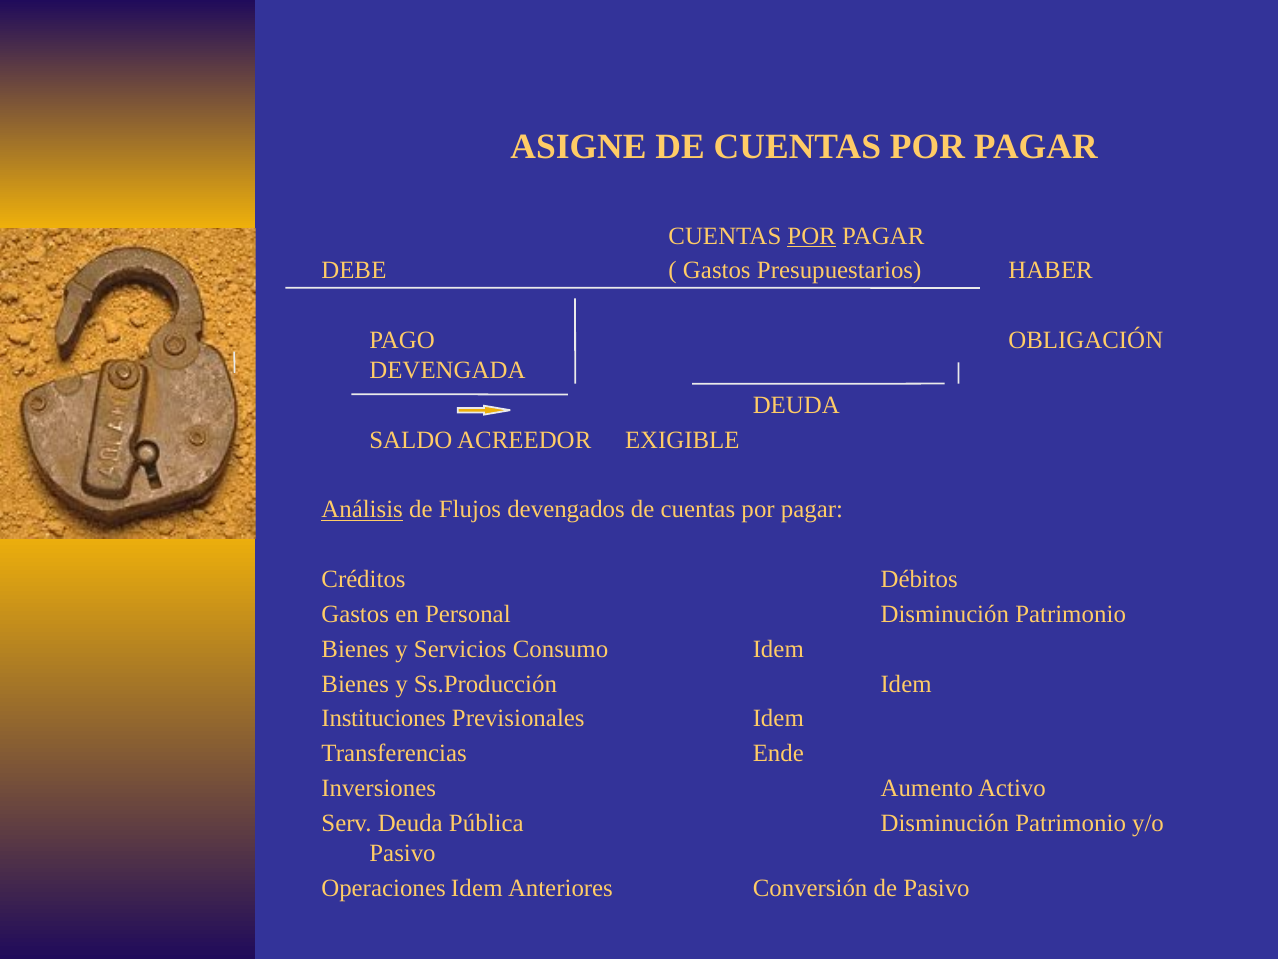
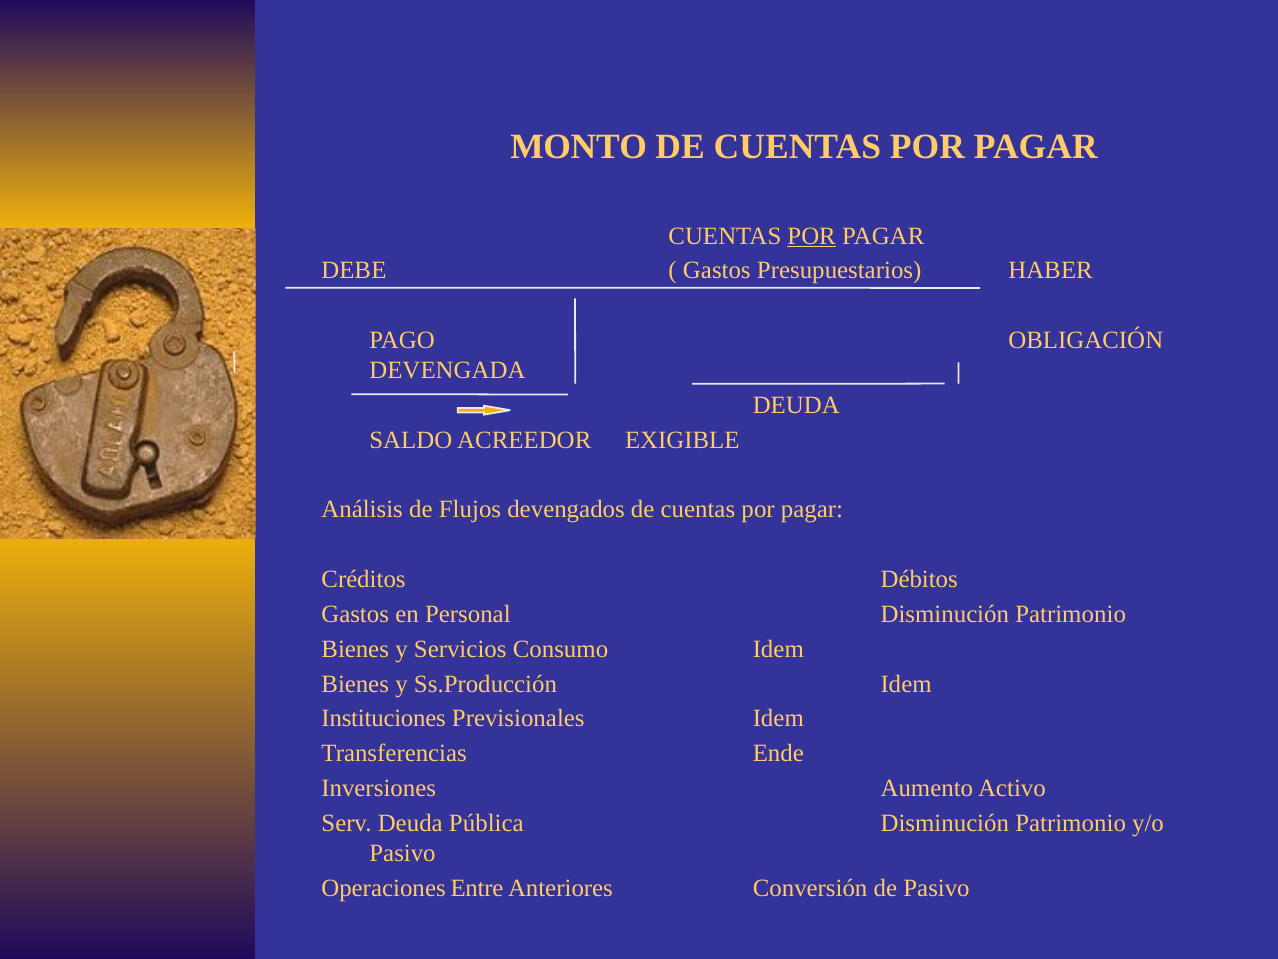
ASIGNE: ASIGNE -> MONTO (579, 146)
Análisis underline: present -> none (362, 509)
Operaciones Idem: Idem -> Entre (477, 887)
